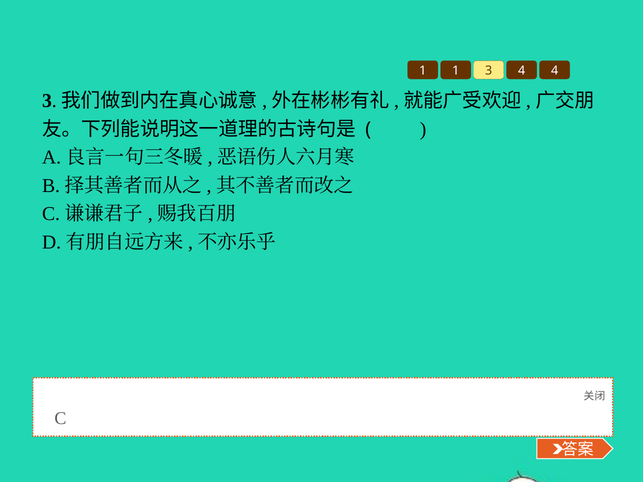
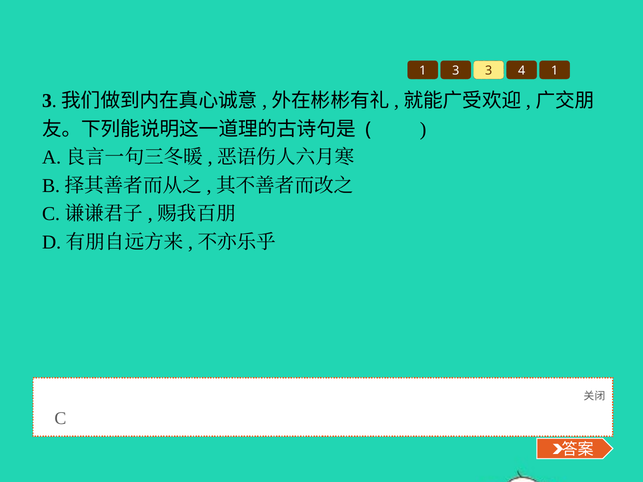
1 1: 1 -> 3 (456, 71)
4 4: 4 -> 1 (555, 71)
